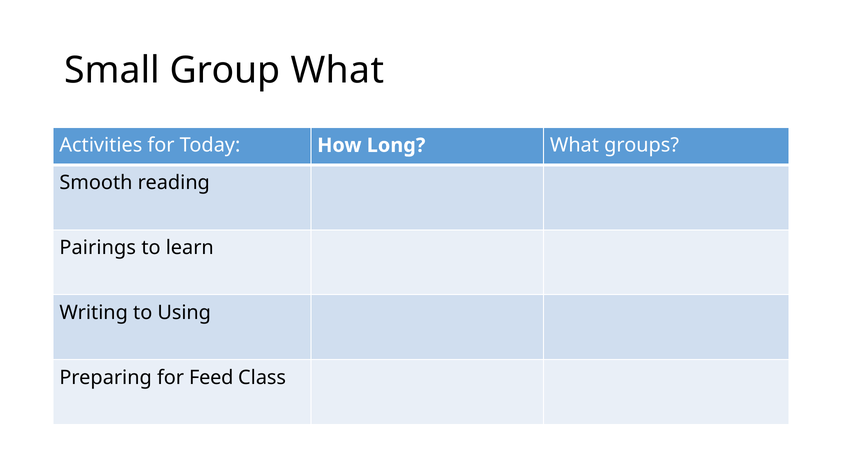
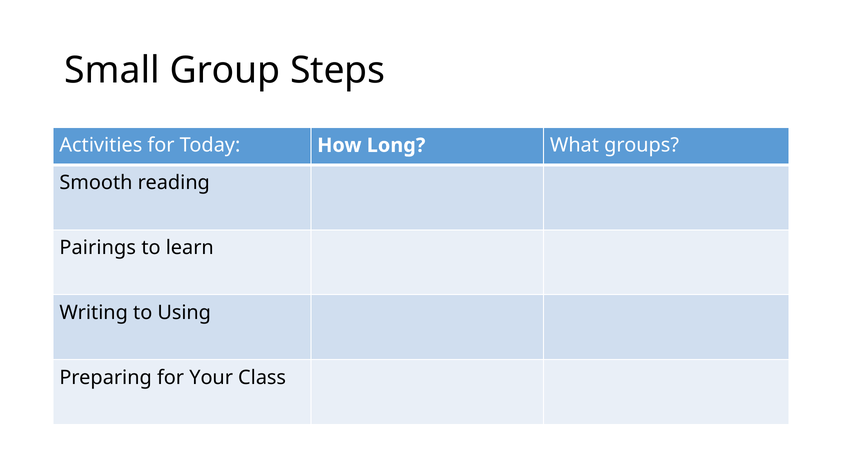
Group What: What -> Steps (338, 71)
Feed: Feed -> Your (211, 378)
